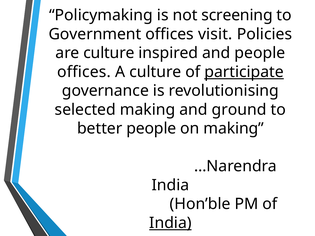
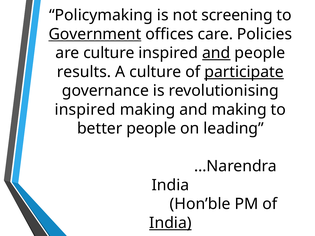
Government underline: none -> present (95, 34)
visit: visit -> care (215, 34)
and underline: none -> present (216, 53)
offices: offices -> results (84, 72)
selected: selected -> inspired (85, 110)
and ground: ground -> making (239, 110)
on making: making -> leading (234, 129)
